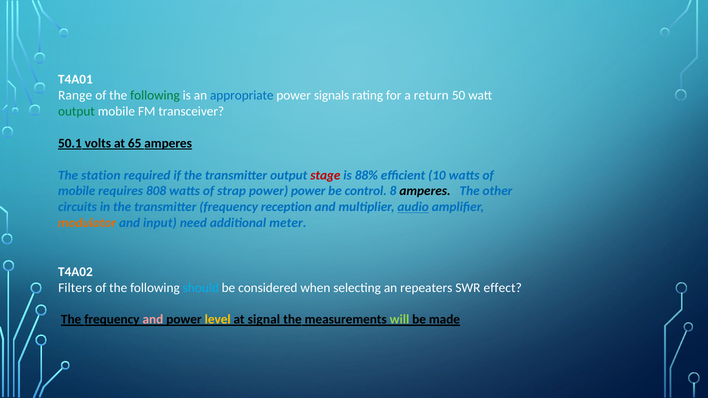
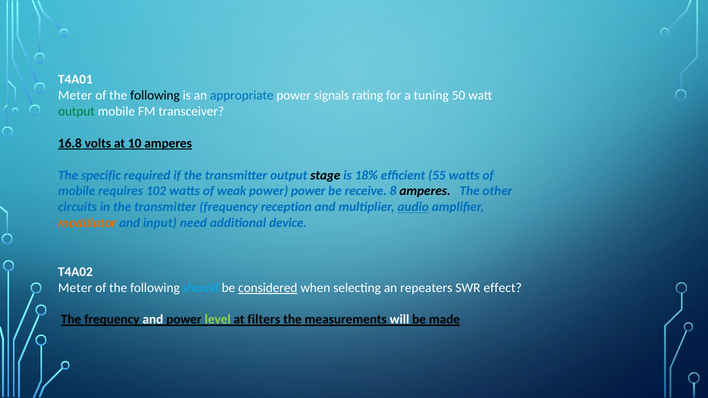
Range: Range -> Meter (75, 96)
following colour: green -> black (155, 96)
return: return -> tuning (431, 96)
50.1: 50.1 -> 16.8 (70, 143)
65: 65 -> 10 (135, 143)
station: station -> specific (101, 175)
stage colour: red -> black (325, 175)
88%: 88% -> 18% (366, 175)
10: 10 -> 55 (437, 175)
808: 808 -> 102 (156, 191)
strap: strap -> weak (232, 191)
control: control -> receive (366, 191)
meter: meter -> device (288, 223)
Filters: Filters -> Meter (75, 288)
considered underline: none -> present (268, 288)
and colour: pink -> white (153, 320)
level colour: yellow -> light green (218, 320)
signal: signal -> filters (264, 320)
will colour: light green -> white (399, 320)
